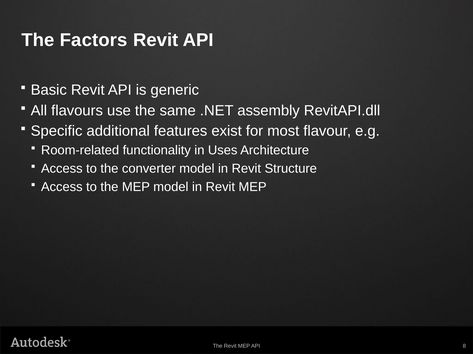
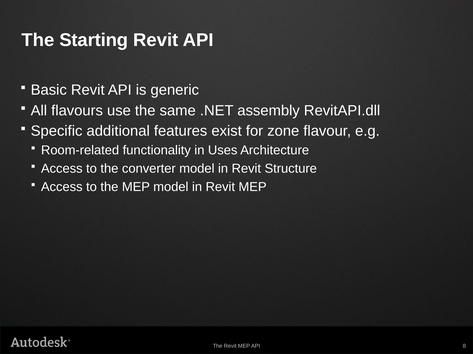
Factors: Factors -> Starting (94, 40)
most: most -> zone (283, 131)
